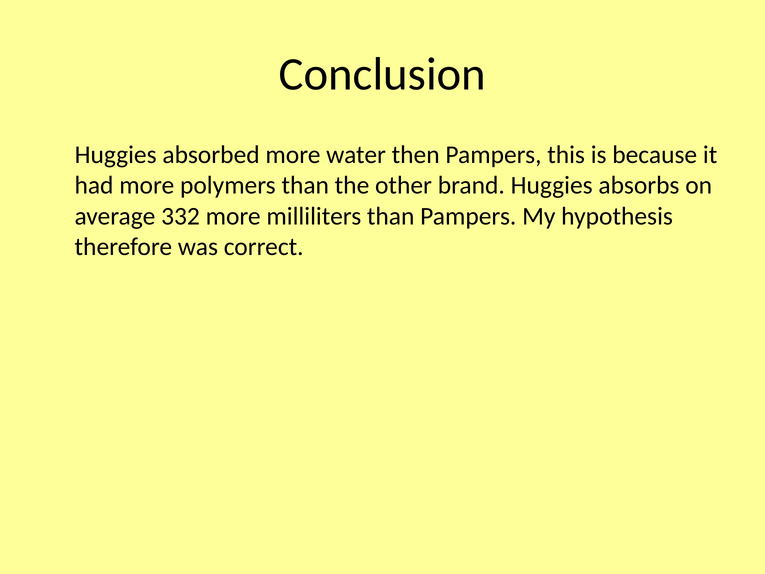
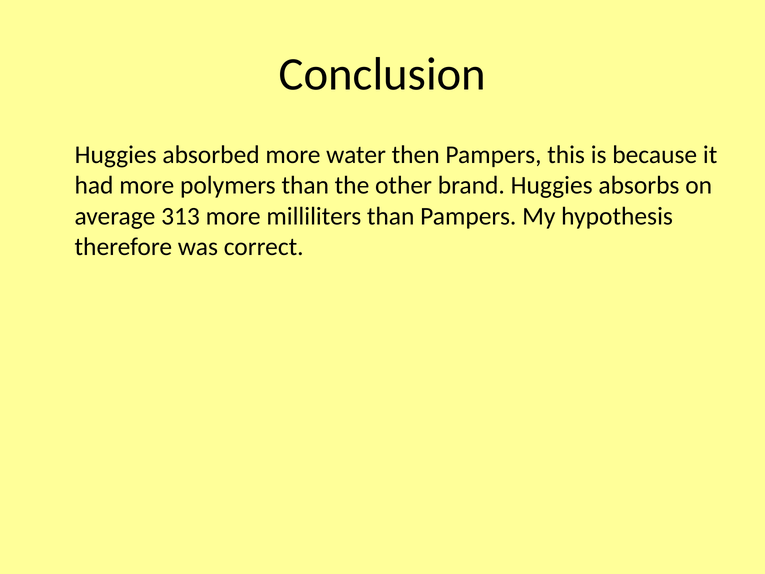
332: 332 -> 313 (180, 216)
